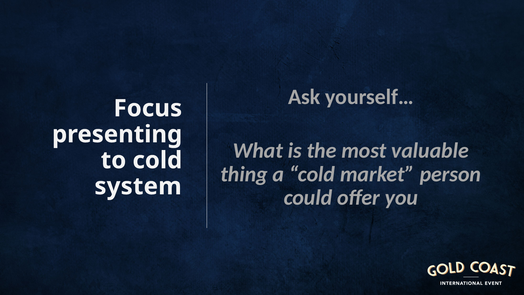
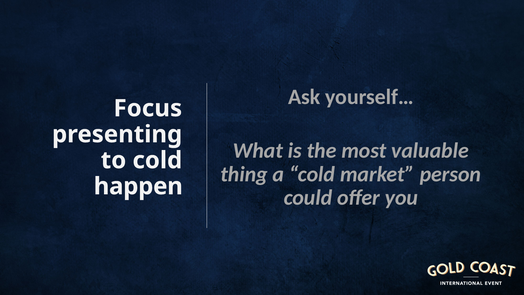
system: system -> happen (138, 186)
